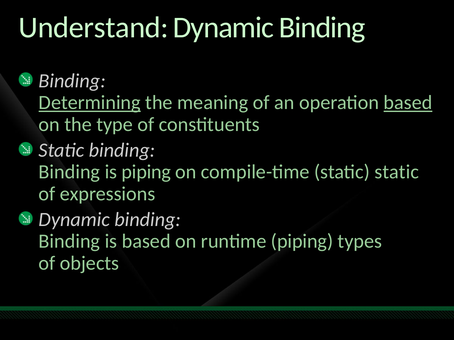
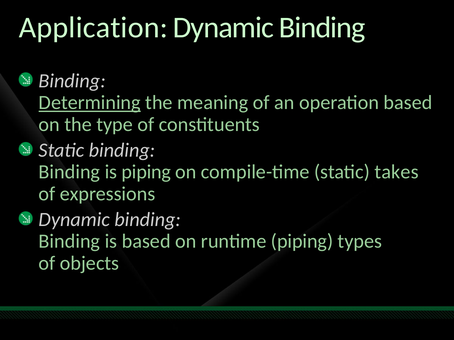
Understand: Understand -> Application (93, 28)
based underline: present -> none (408, 103)
static static: static -> takes (397, 172)
